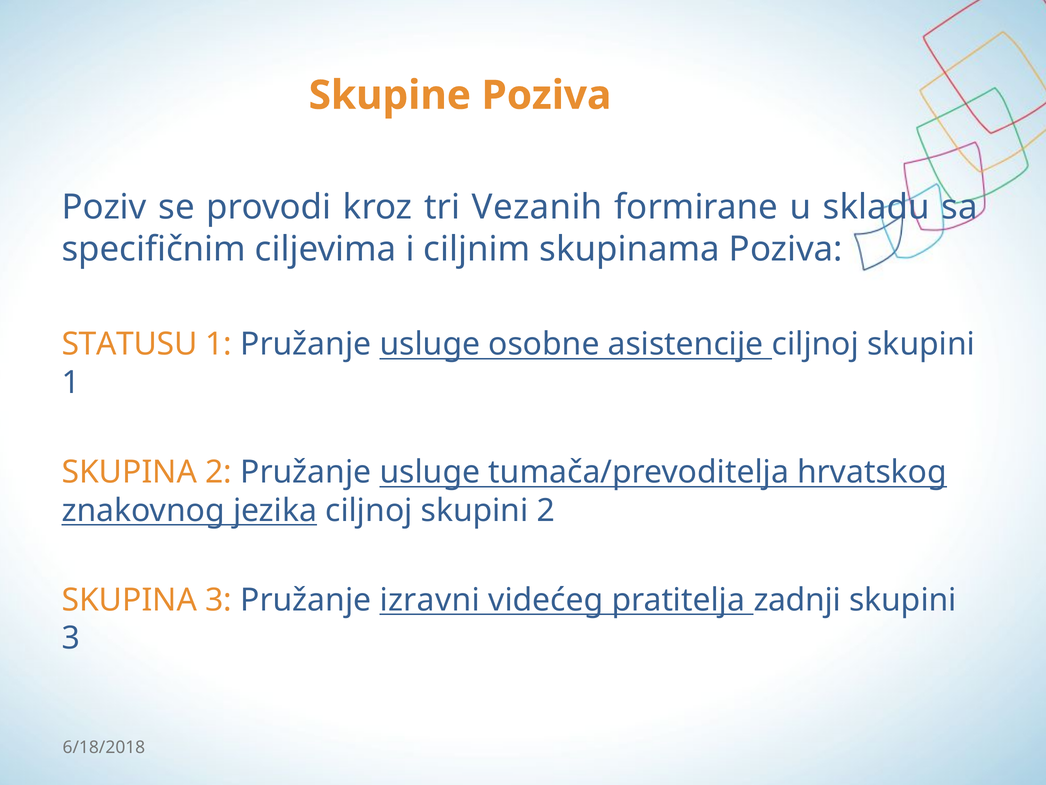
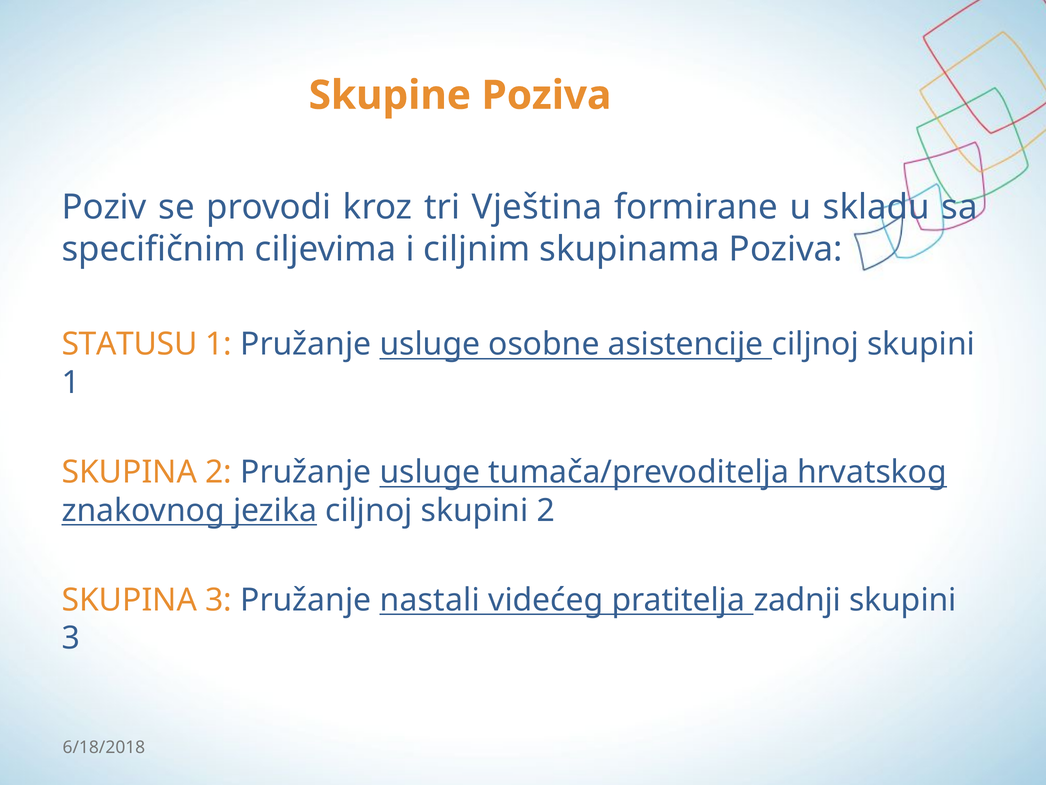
Vezanih: Vezanih -> Vještina (537, 207)
izravni: izravni -> nastali (430, 600)
